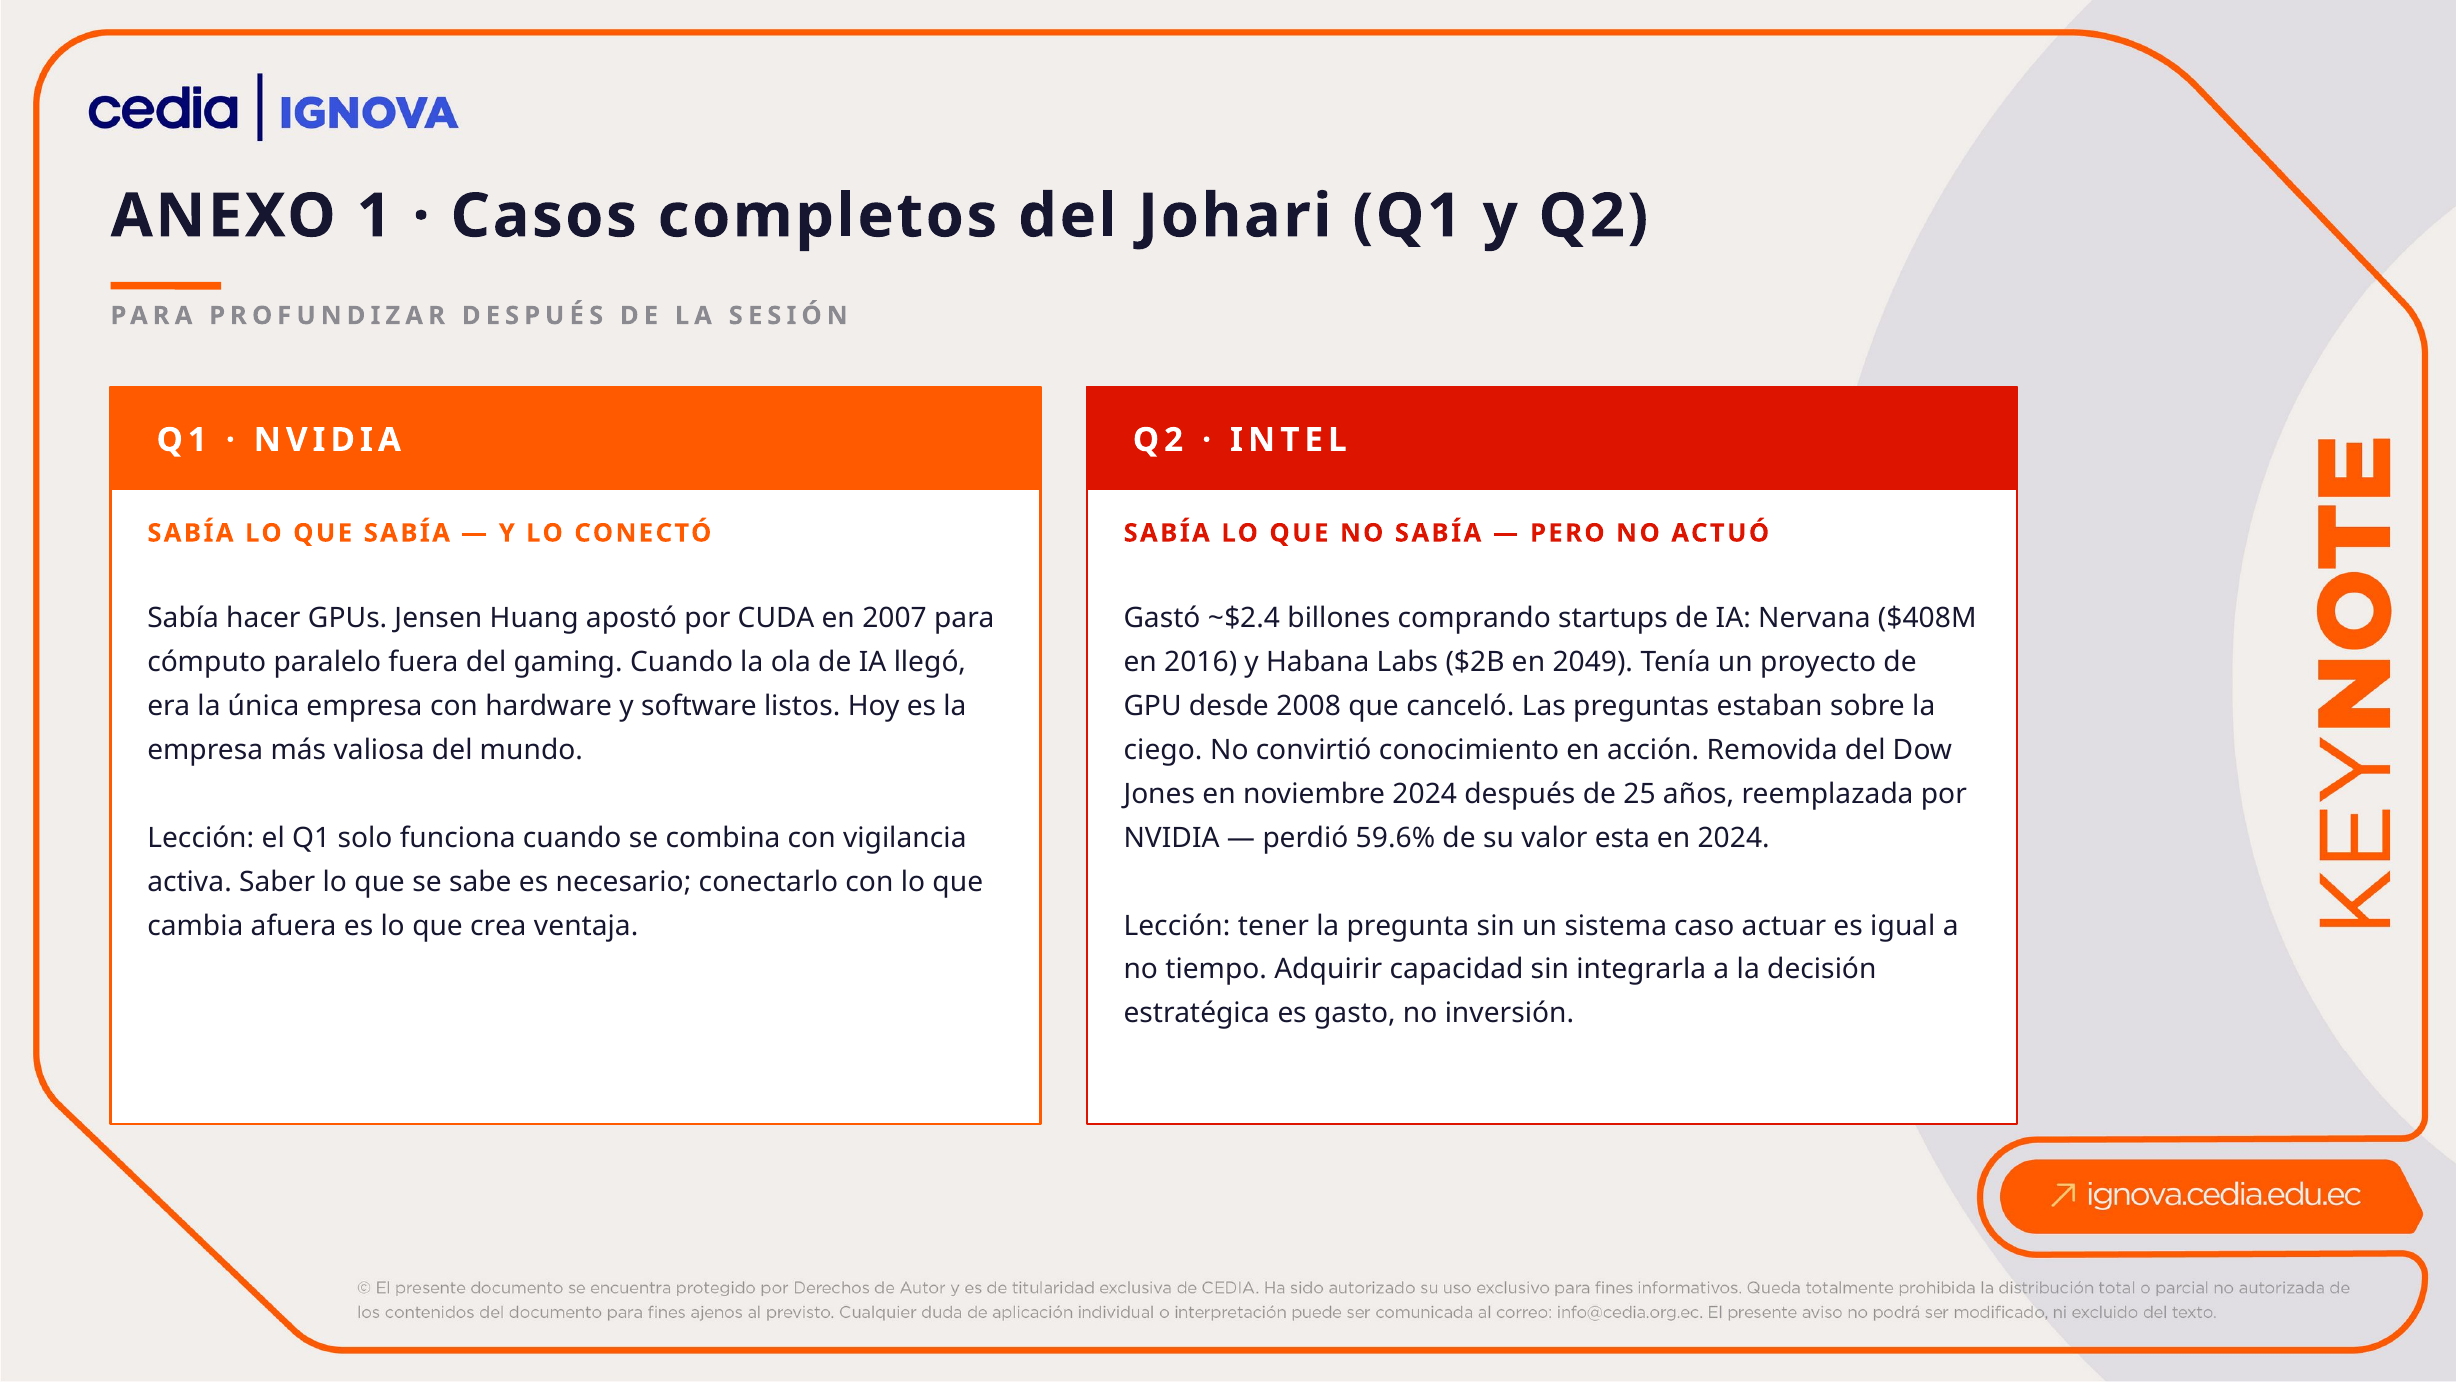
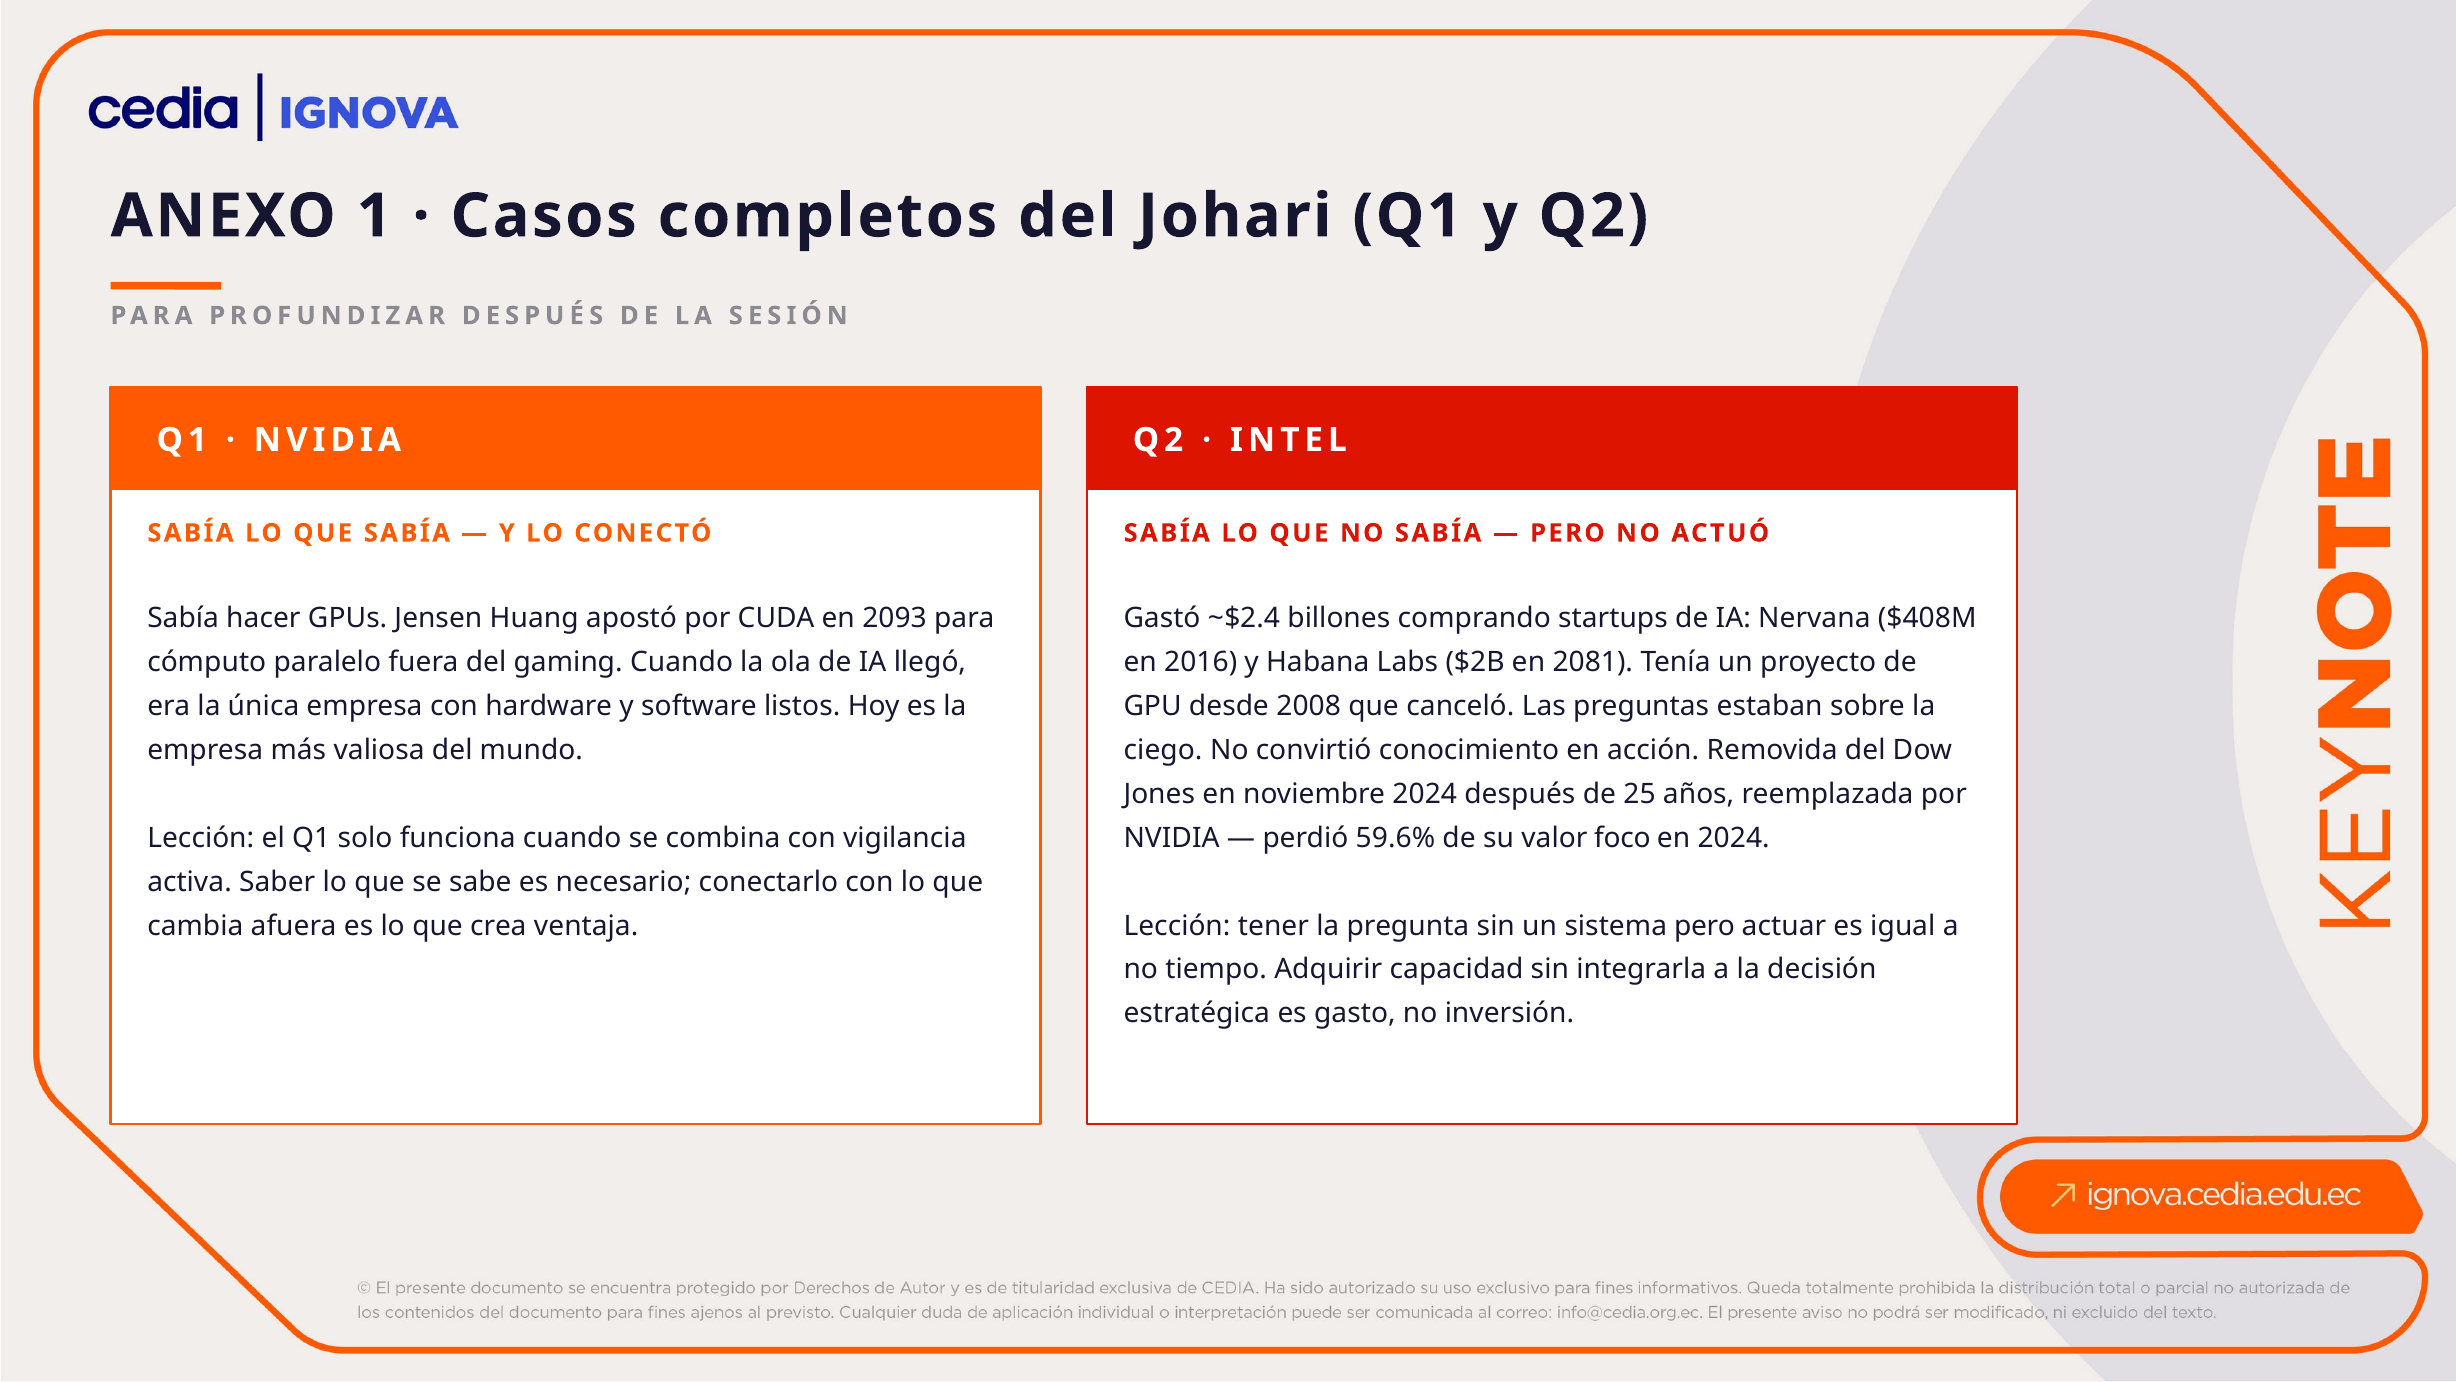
2007: 2007 -> 2093 (895, 618)
2049: 2049 -> 2081 (1593, 662)
esta: esta -> foco (1622, 838)
sistema caso: caso -> pero (1705, 925)
